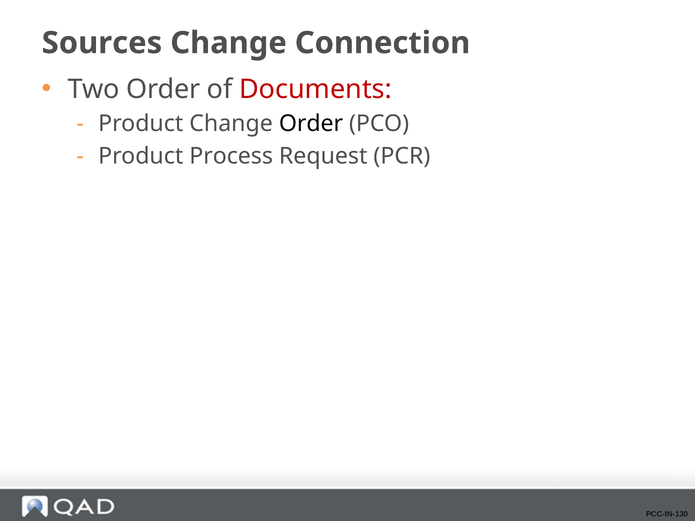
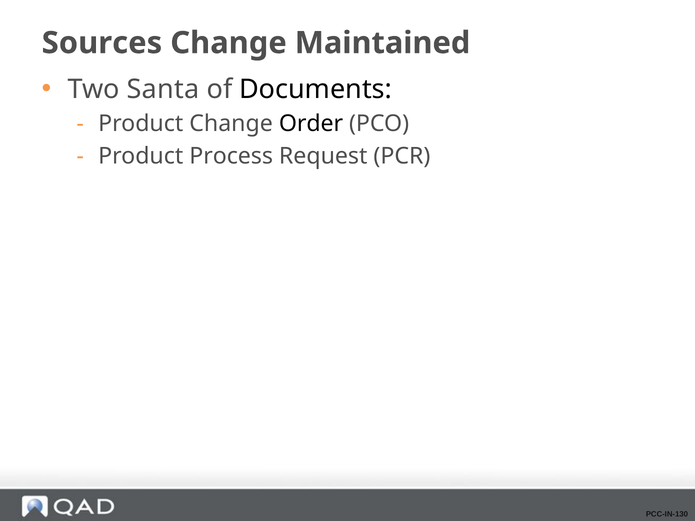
Connection: Connection -> Maintained (383, 43)
Two Order: Order -> Santa (163, 89)
Documents colour: red -> black (316, 89)
